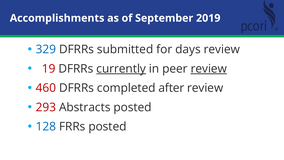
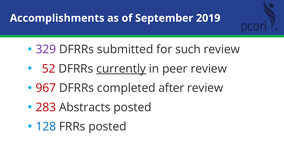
329 colour: blue -> purple (46, 49)
days: days -> such (188, 49)
19: 19 -> 52 (49, 69)
review underline: present -> none (209, 69)
460: 460 -> 967 (46, 88)
293: 293 -> 283 (46, 107)
